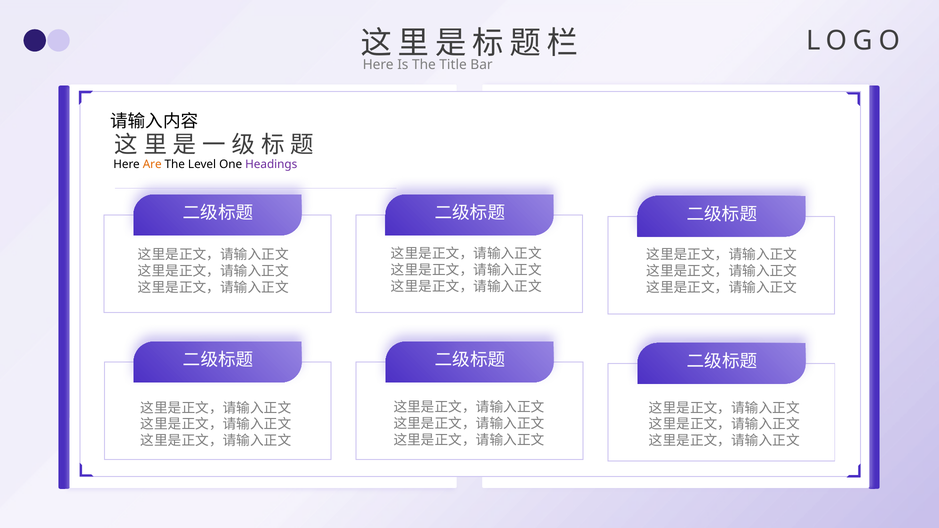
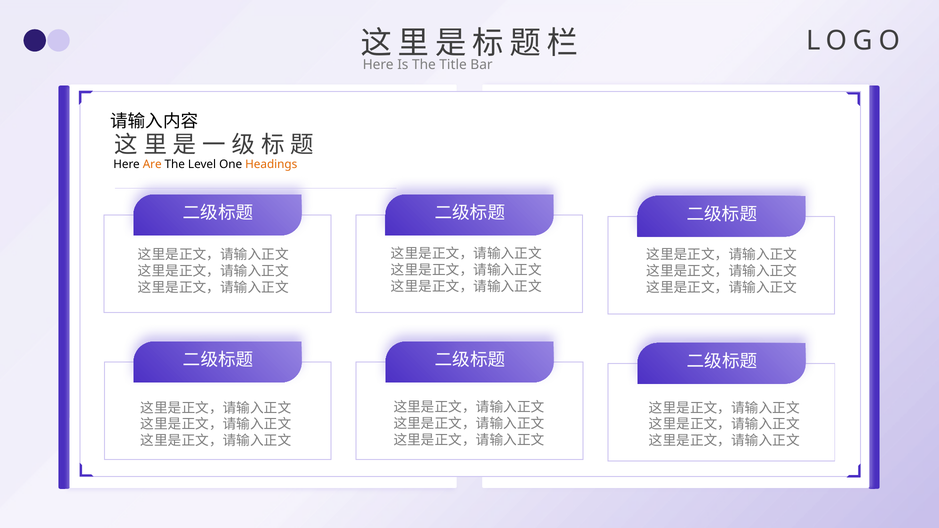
Headings colour: purple -> orange (271, 164)
